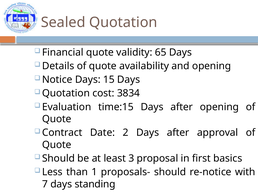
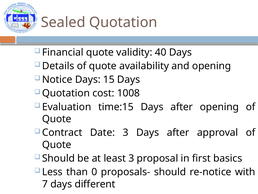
65: 65 -> 40 (161, 52)
3834: 3834 -> 1008 (128, 93)
Date 2: 2 -> 3 (126, 132)
1: 1 -> 0 (94, 172)
standing: standing -> different (95, 184)
